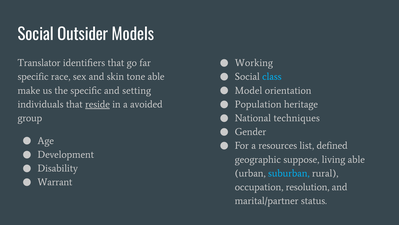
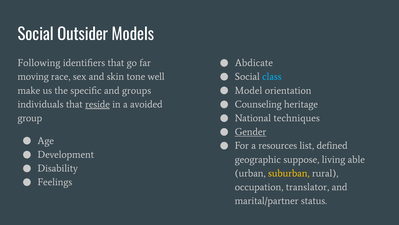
Working: Working -> Abdicate (254, 63)
Translator: Translator -> Following (39, 63)
specific: specific -> moving (33, 77)
tone able: able -> well (156, 77)
setting: setting -> groups (137, 90)
Population: Population -> Counseling (258, 104)
Gender underline: none -> present (251, 132)
suburban colour: light blue -> yellow (289, 173)
Warrant: Warrant -> Feelings (55, 182)
resolution: resolution -> translator (308, 187)
